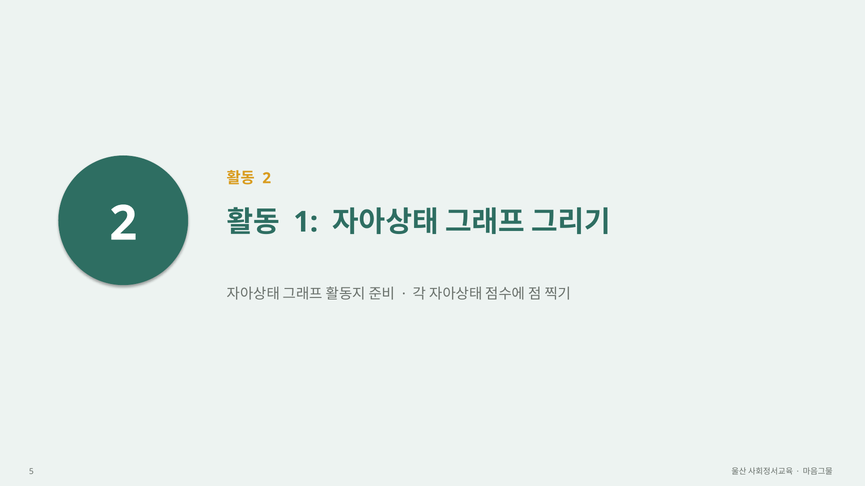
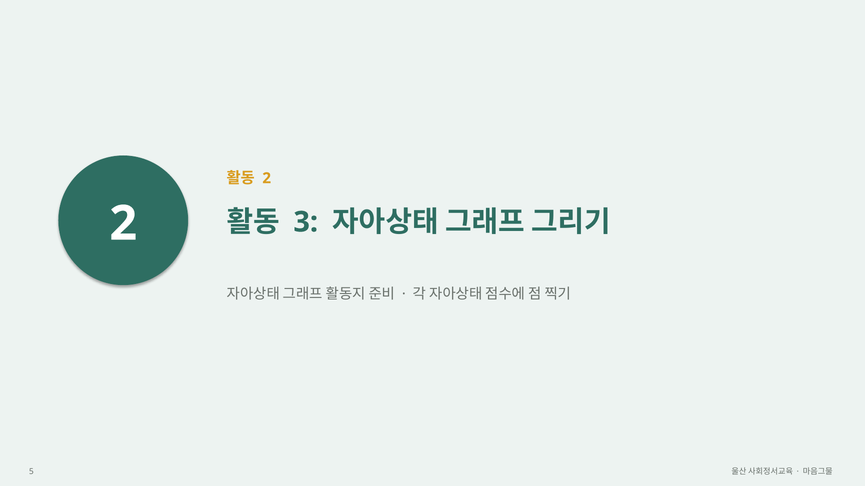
1: 1 -> 3 (306, 222)
